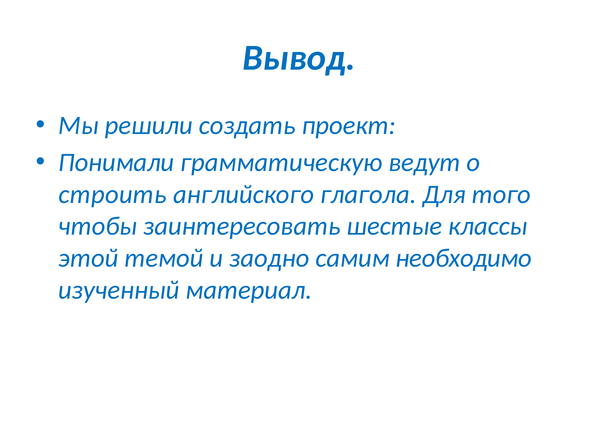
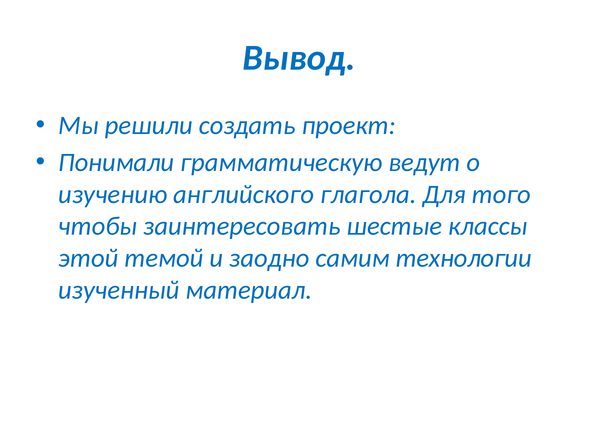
строить: строить -> изучению (113, 195)
необходимо: необходимо -> технологии (464, 258)
